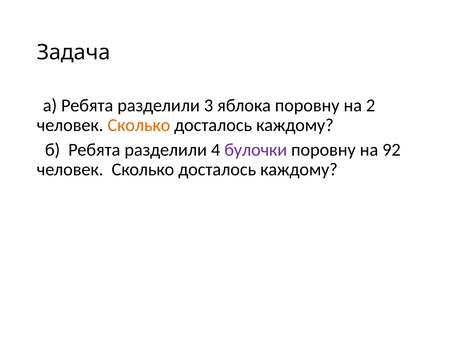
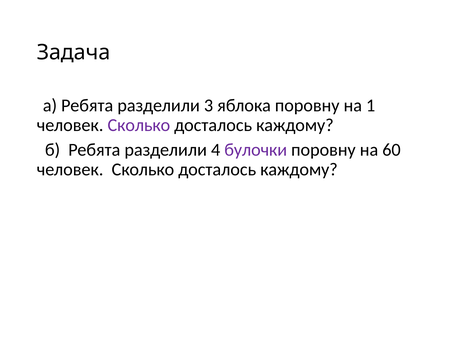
2: 2 -> 1 (371, 105)
Сколько colour: orange -> purple (139, 125)
92: 92 -> 60 (391, 149)
